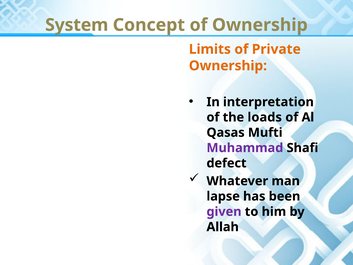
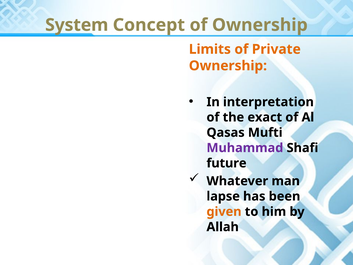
loads: loads -> exact (265, 117)
defect: defect -> future (226, 163)
given colour: purple -> orange (224, 211)
